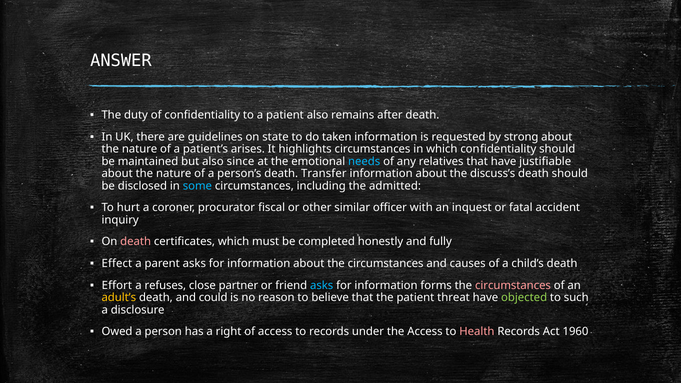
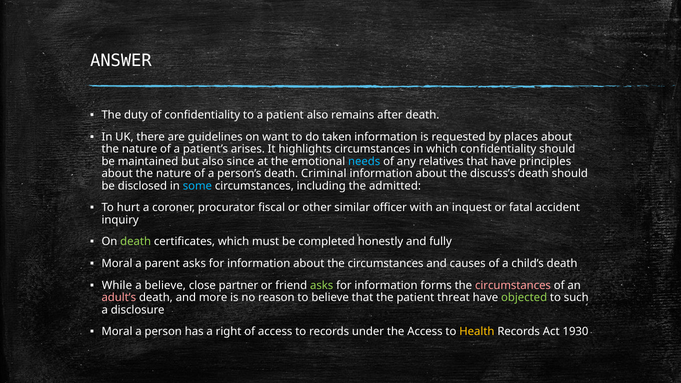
state: state -> want (275, 137)
strong: strong -> places (521, 137)
justiﬁable: justiﬁable -> principles (545, 161)
Transfer: Transfer -> Criminal (324, 174)
death colour: pink -> light green (136, 242)
Effect: Effect -> Moral (117, 264)
Effort: Effort -> While (117, 285)
a refuses: refuses -> believe (165, 285)
asks colour: light blue -> light green (322, 285)
adult’s colour: yellow -> pink (119, 298)
could: could -> more (213, 298)
Owed: Owed -> Moral (117, 332)
Health colour: pink -> yellow (477, 332)
1960: 1960 -> 1930 (575, 332)
